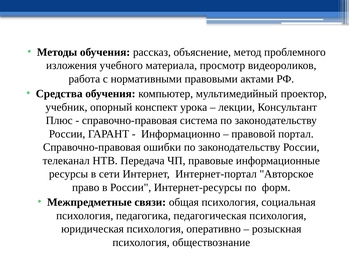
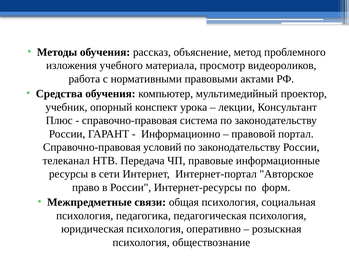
ошибки: ошибки -> условий (162, 147)
